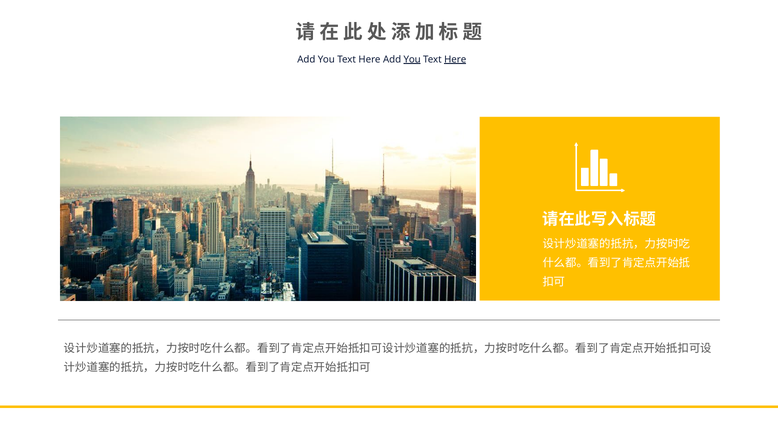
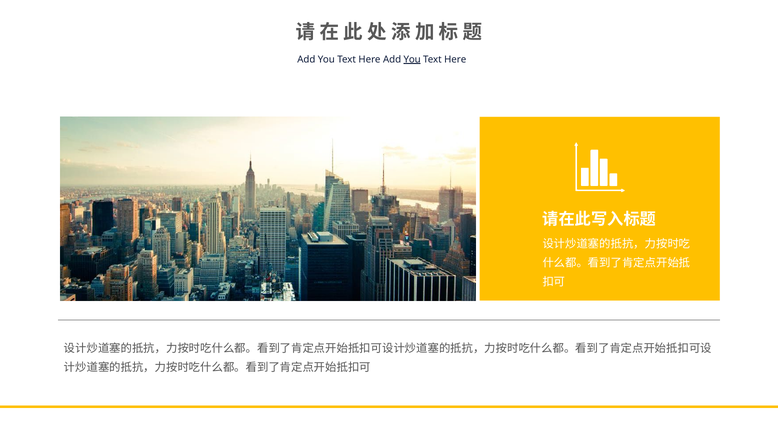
Here underline: present -> none (455, 59)
